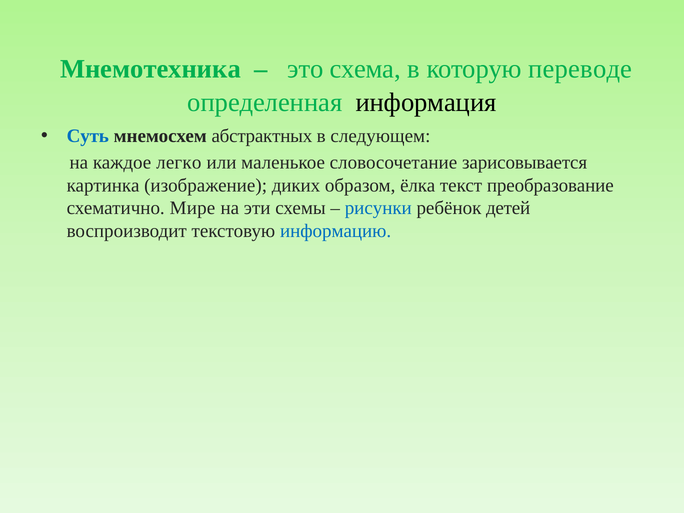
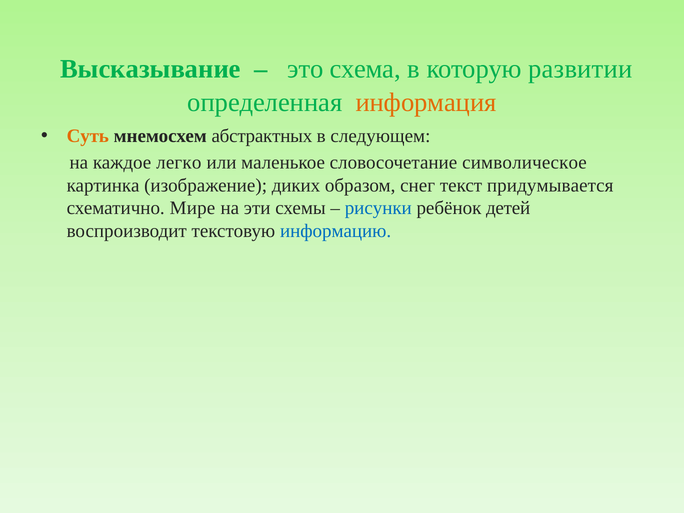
Мнемотехника: Мнемотехника -> Высказывание (150, 69)
переводе: переводе -> развитии (580, 69)
информация colour: black -> orange (426, 103)
Суть colour: blue -> orange (88, 136)
зарисовывается: зарисовывается -> символическое (524, 163)
ёлка: ёлка -> снег (418, 185)
преобразование: преобразование -> придумывается (550, 185)
